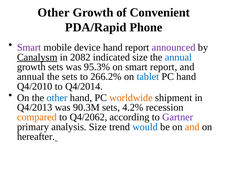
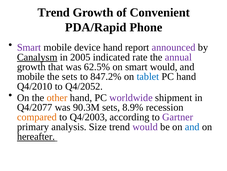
Other: Other -> Trend (54, 12)
2082: 2082 -> 2005 (80, 57)
indicated size: size -> rate (140, 57)
annual colour: blue -> purple (178, 57)
growth sets: sets -> that (56, 67)
95.3%: 95.3% -> 62.5% (97, 67)
smart report: report -> would (164, 67)
annual: annual -> mobile (31, 76)
266.2%: 266.2% -> 847.2% (106, 76)
Q4/2014: Q4/2014 -> Q4/2052 (84, 86)
other colour: blue -> orange (57, 97)
worldwide colour: orange -> purple (131, 97)
Q4/2013: Q4/2013 -> Q4/2077 (35, 107)
4.2%: 4.2% -> 8.9% (133, 107)
Q4/2062: Q4/2062 -> Q4/2003 (88, 117)
would colour: blue -> purple (145, 126)
and colour: orange -> blue (192, 126)
hereafter underline: none -> present (36, 136)
